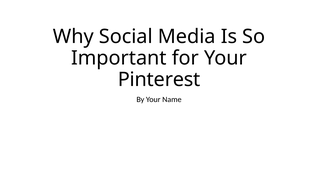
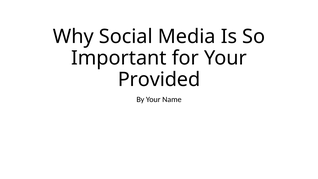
Pinterest: Pinterest -> Provided (159, 79)
